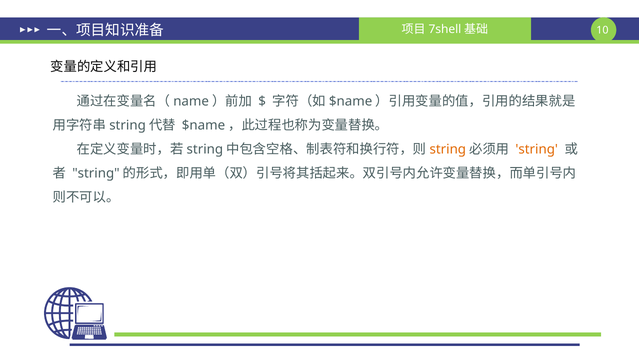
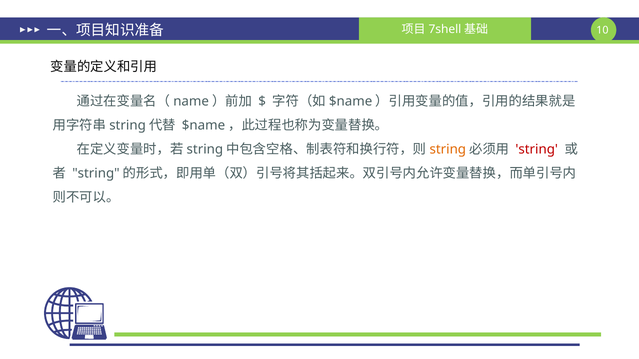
string colour: orange -> red (537, 149)
